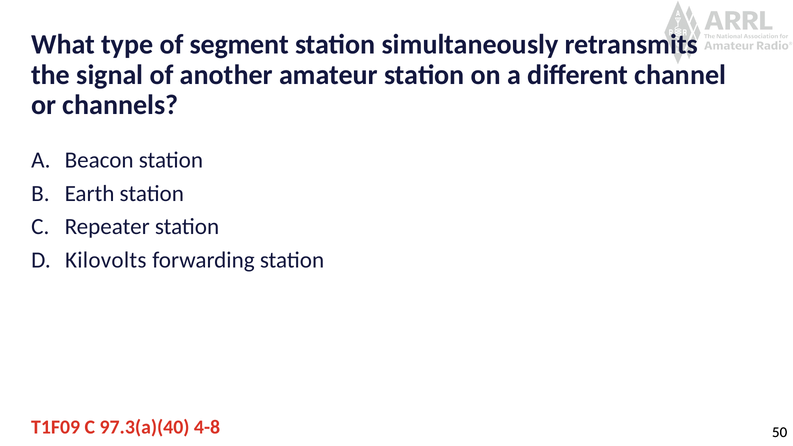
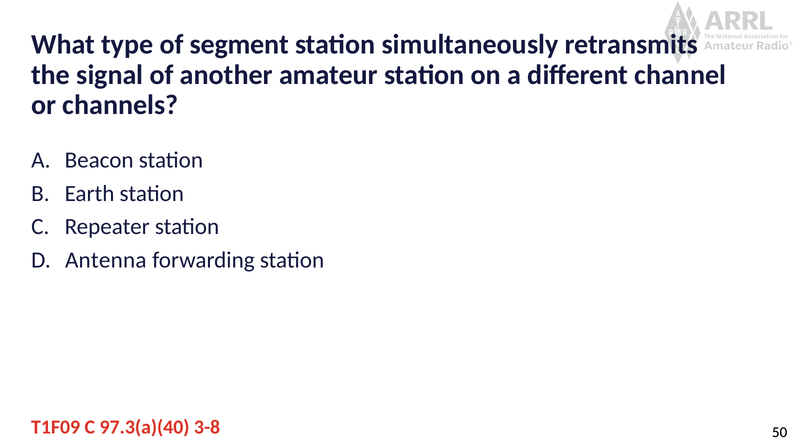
Kilovolts: Kilovolts -> Antenna (106, 260)
4-8: 4-8 -> 3-8 (207, 427)
